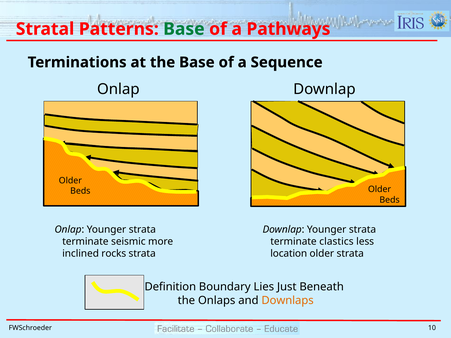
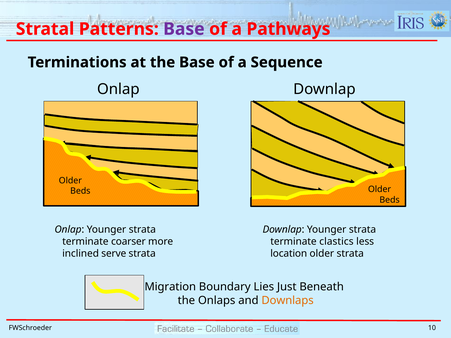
Base colour: green -> purple (184, 29)
seismic: seismic -> coarser (128, 242)
rocks: rocks -> serve (114, 254)
Definition: Definition -> Migration (170, 287)
